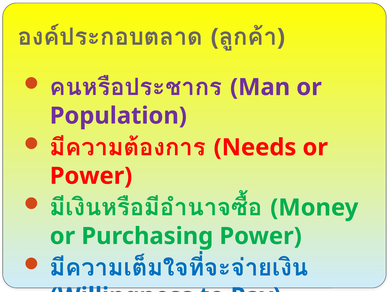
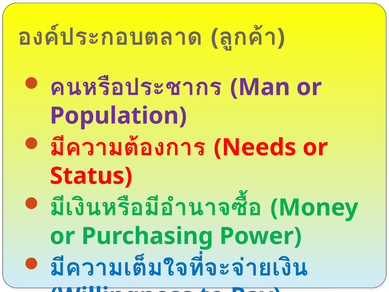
Power: Power -> Status (91, 176)
